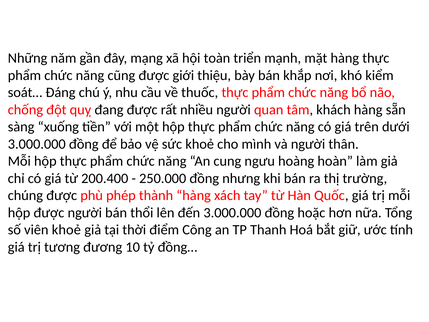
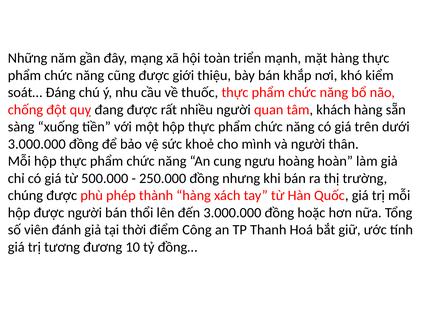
200.400: 200.400 -> 500.000 (105, 178)
viên khoẻ: khoẻ -> đánh (66, 230)
